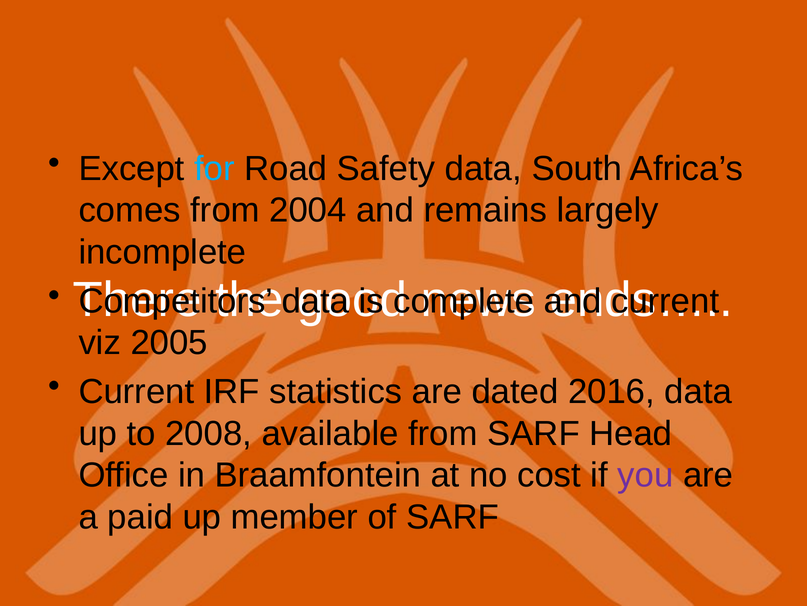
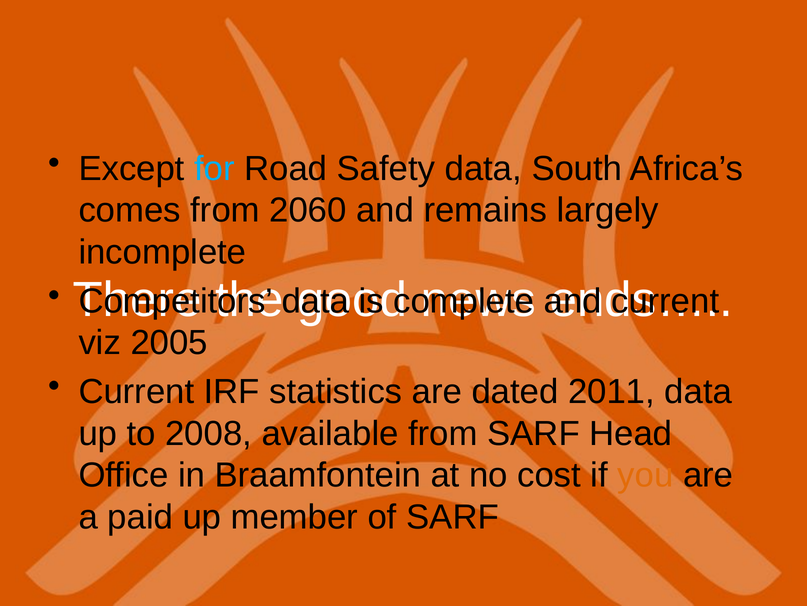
2004: 2004 -> 2060 (308, 210)
2016: 2016 -> 2011 (611, 391)
you colour: purple -> orange (645, 475)
